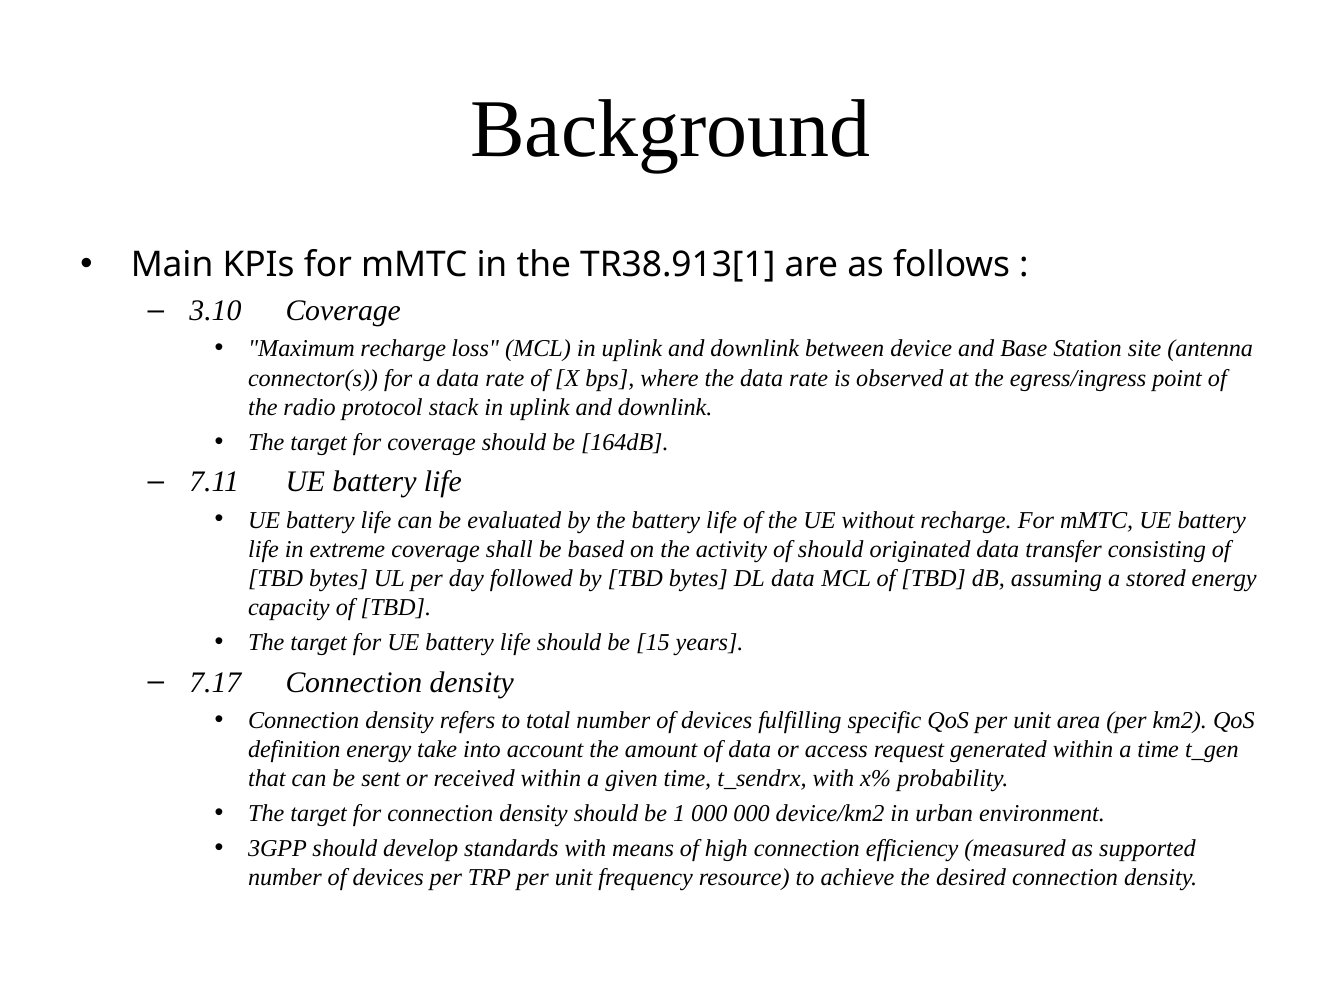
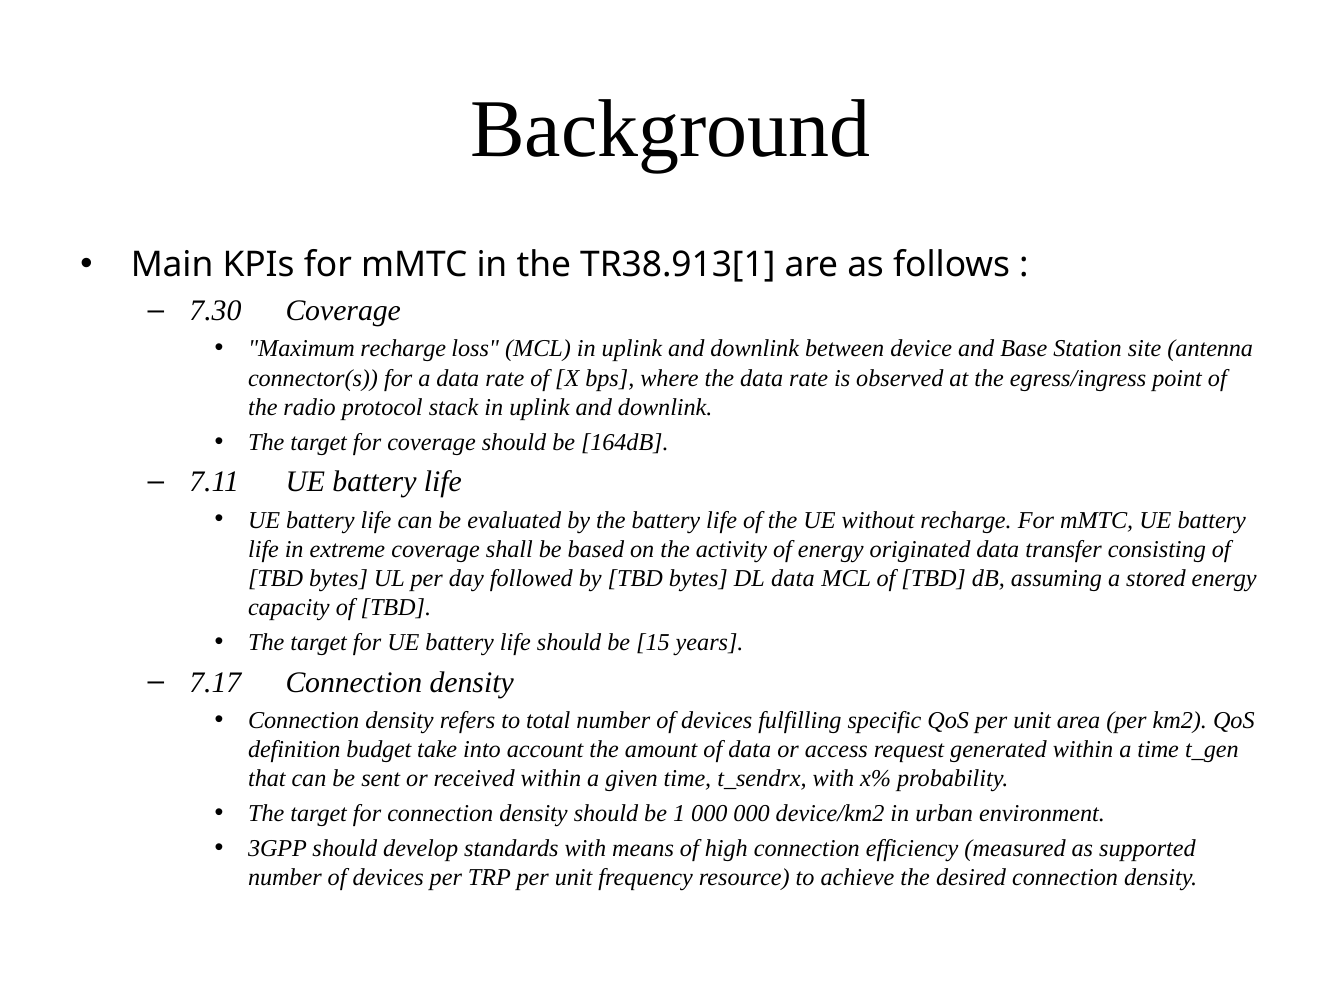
3.10: 3.10 -> 7.30 (215, 311)
of should: should -> energy (831, 549)
definition energy: energy -> budget (379, 749)
